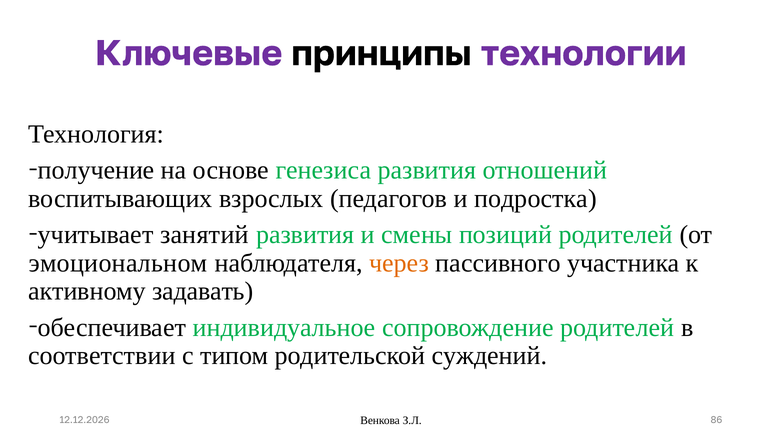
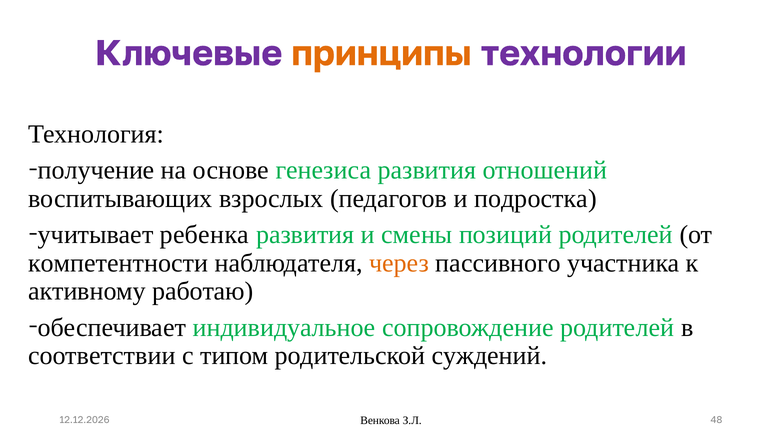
принципы colour: black -> orange (382, 53)
занятий: занятий -> ребенка (204, 235)
эмоциональном: эмоциональном -> компетентности (118, 263)
задавать: задавать -> работаю (203, 291)
86: 86 -> 48 (716, 420)
